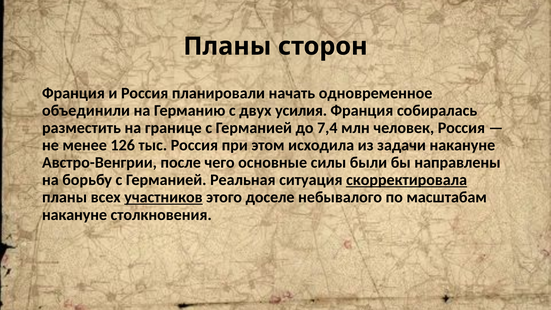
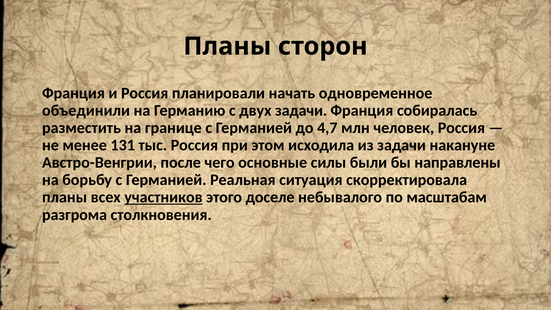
двух усилия: усилия -> задачи (301, 111)
7,4: 7,4 -> 4,7 (327, 128)
126: 126 -> 131 (123, 145)
скорректировала underline: present -> none (407, 180)
накануне: накануне -> разгрома (75, 215)
